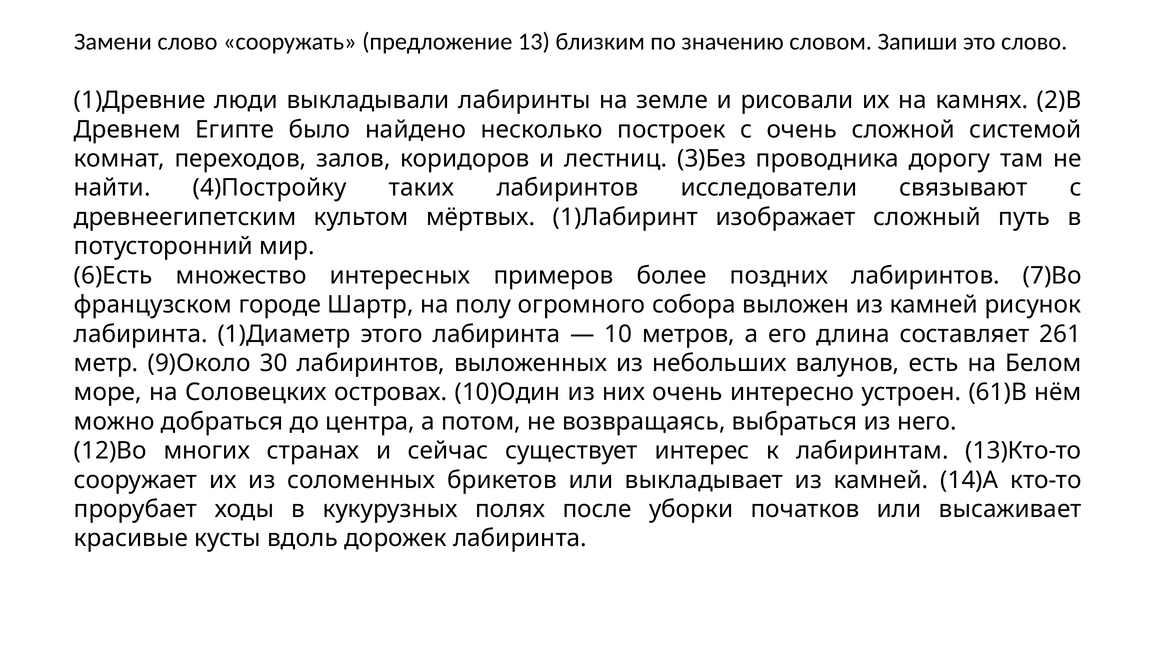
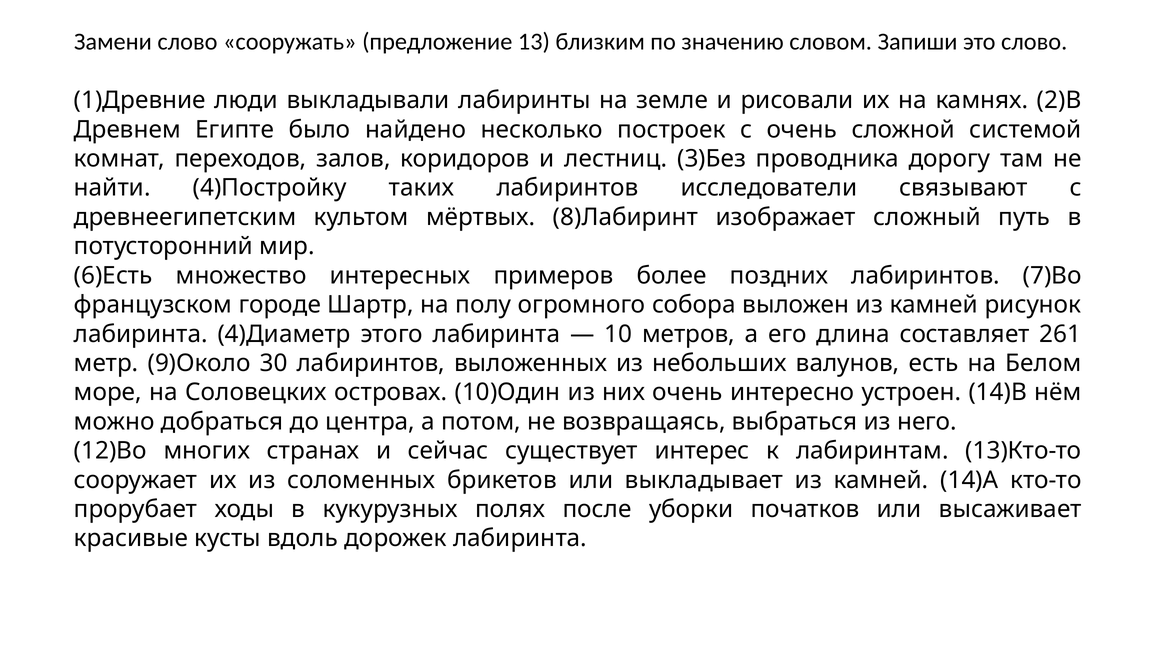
1)Лабиринт: 1)Лабиринт -> 8)Лабиринт (625, 217)
1)Диаметр: 1)Диаметр -> 4)Диаметр (284, 334)
61)В: 61)В -> 14)В (998, 392)
